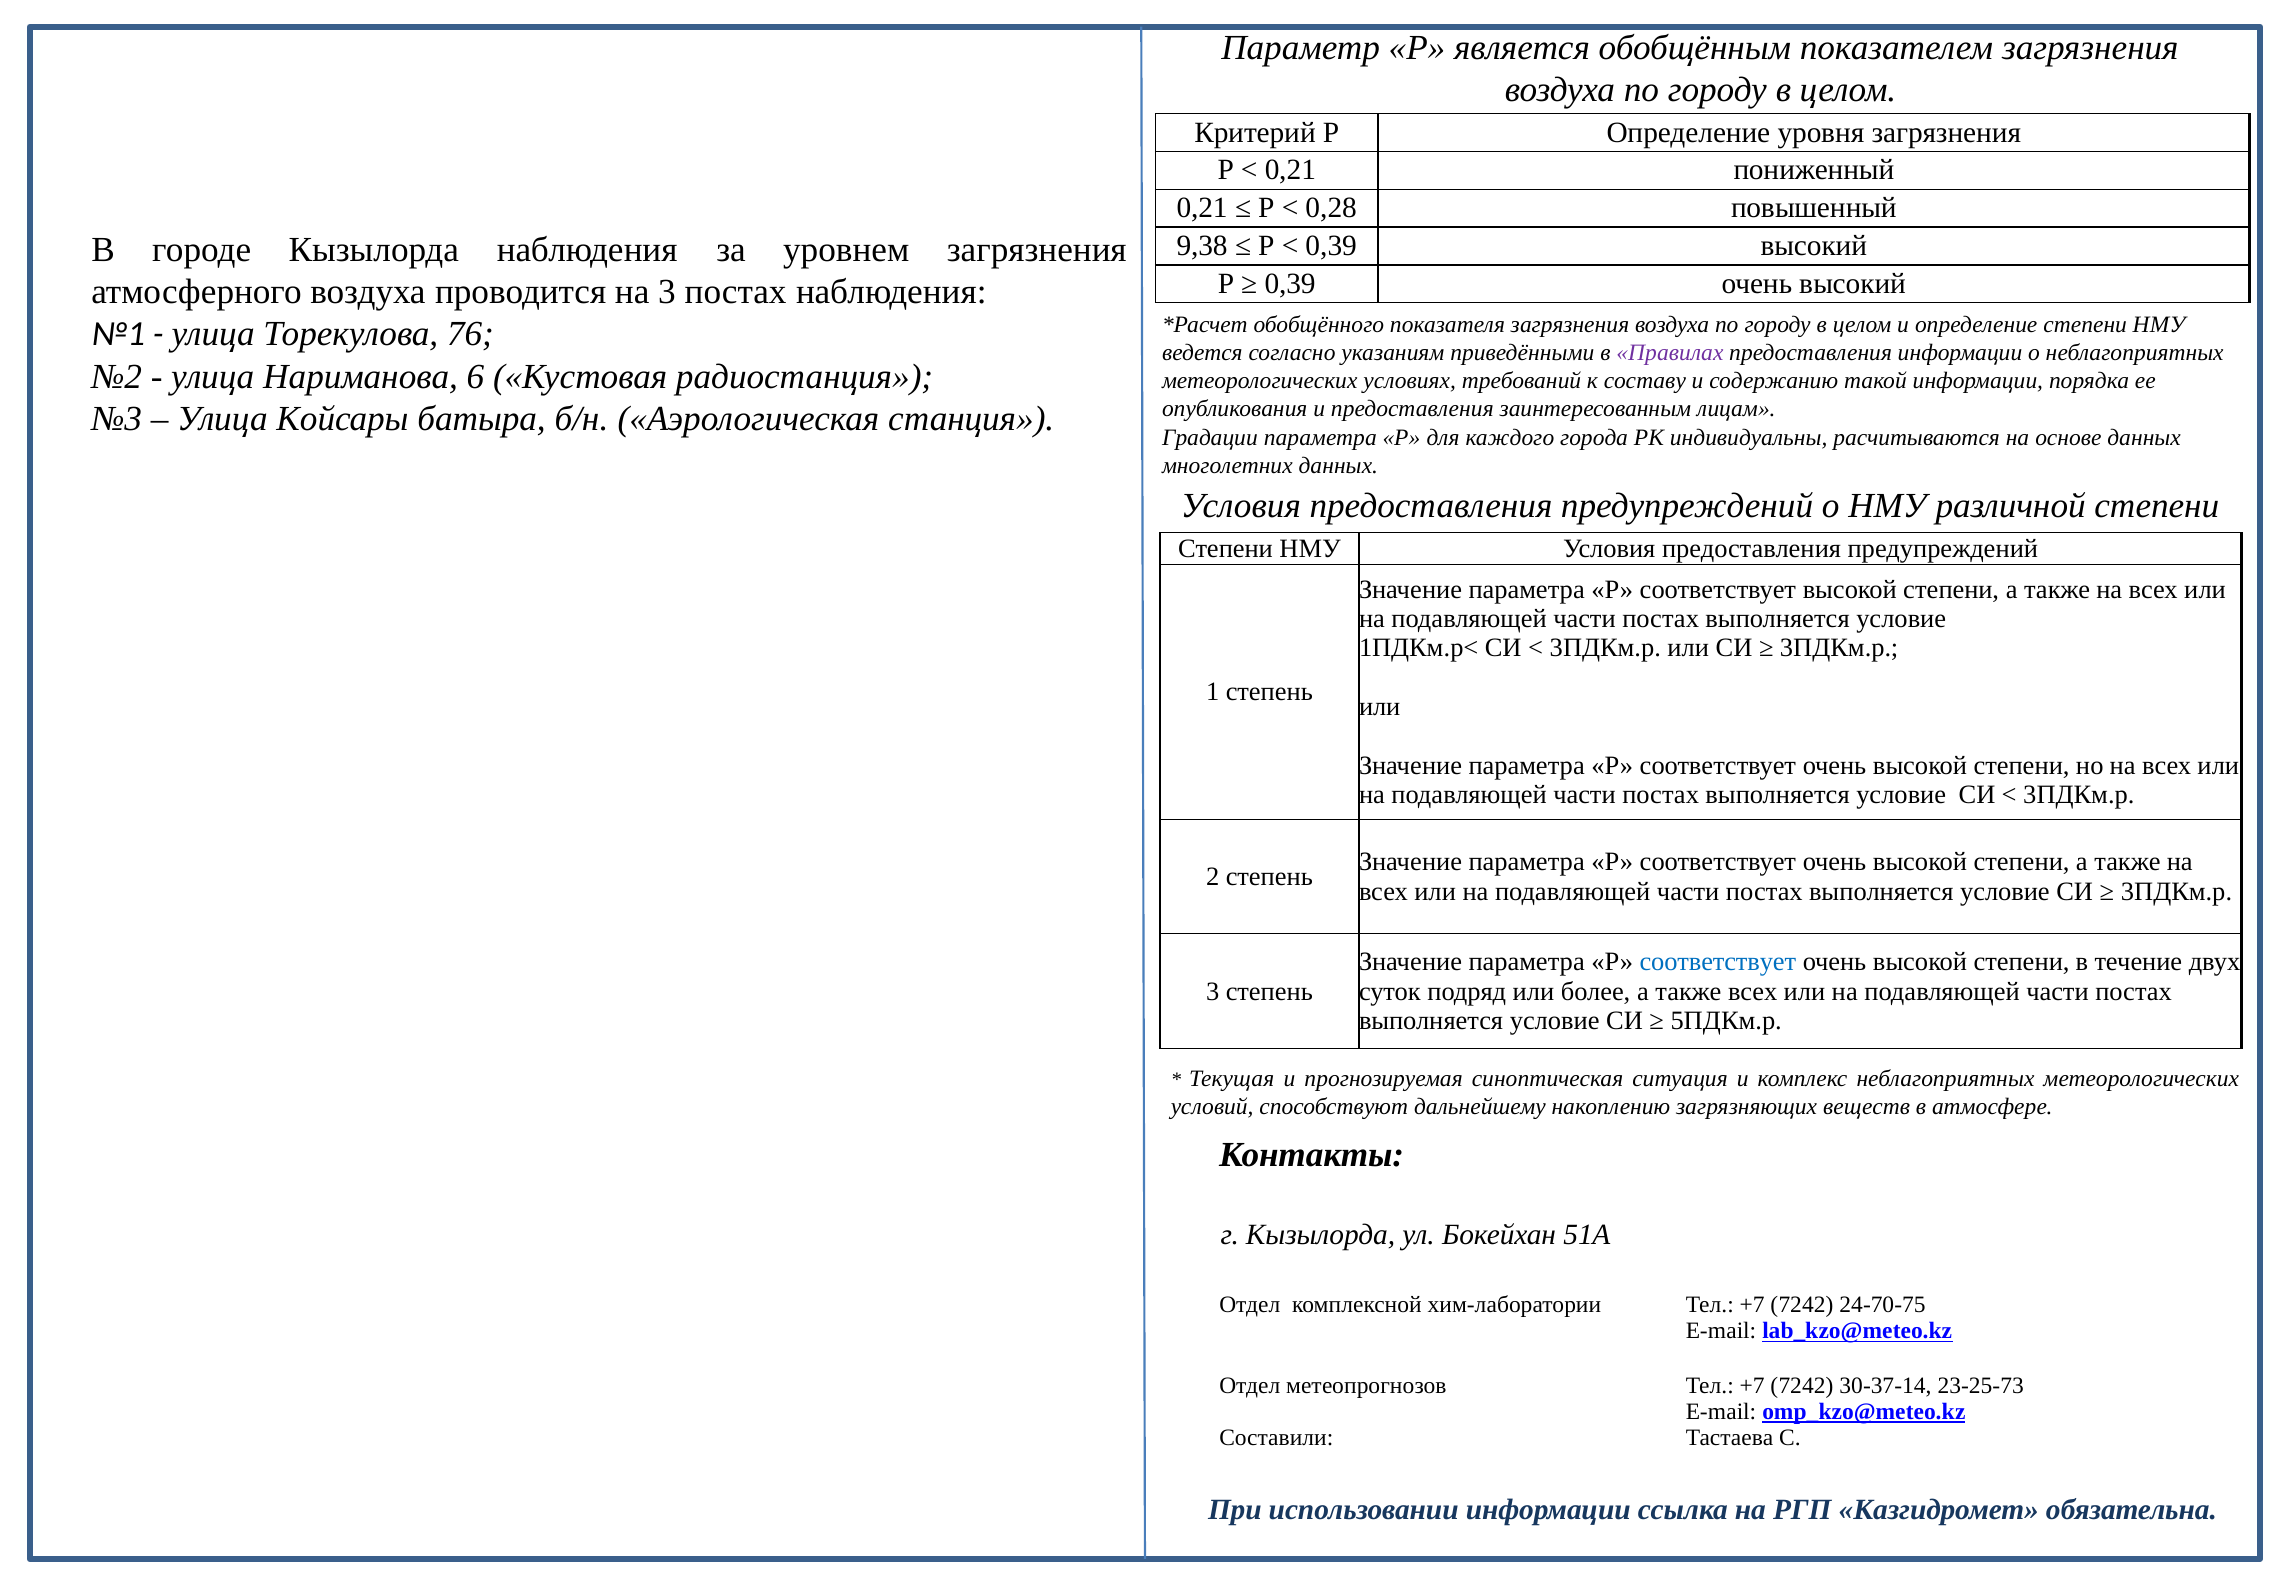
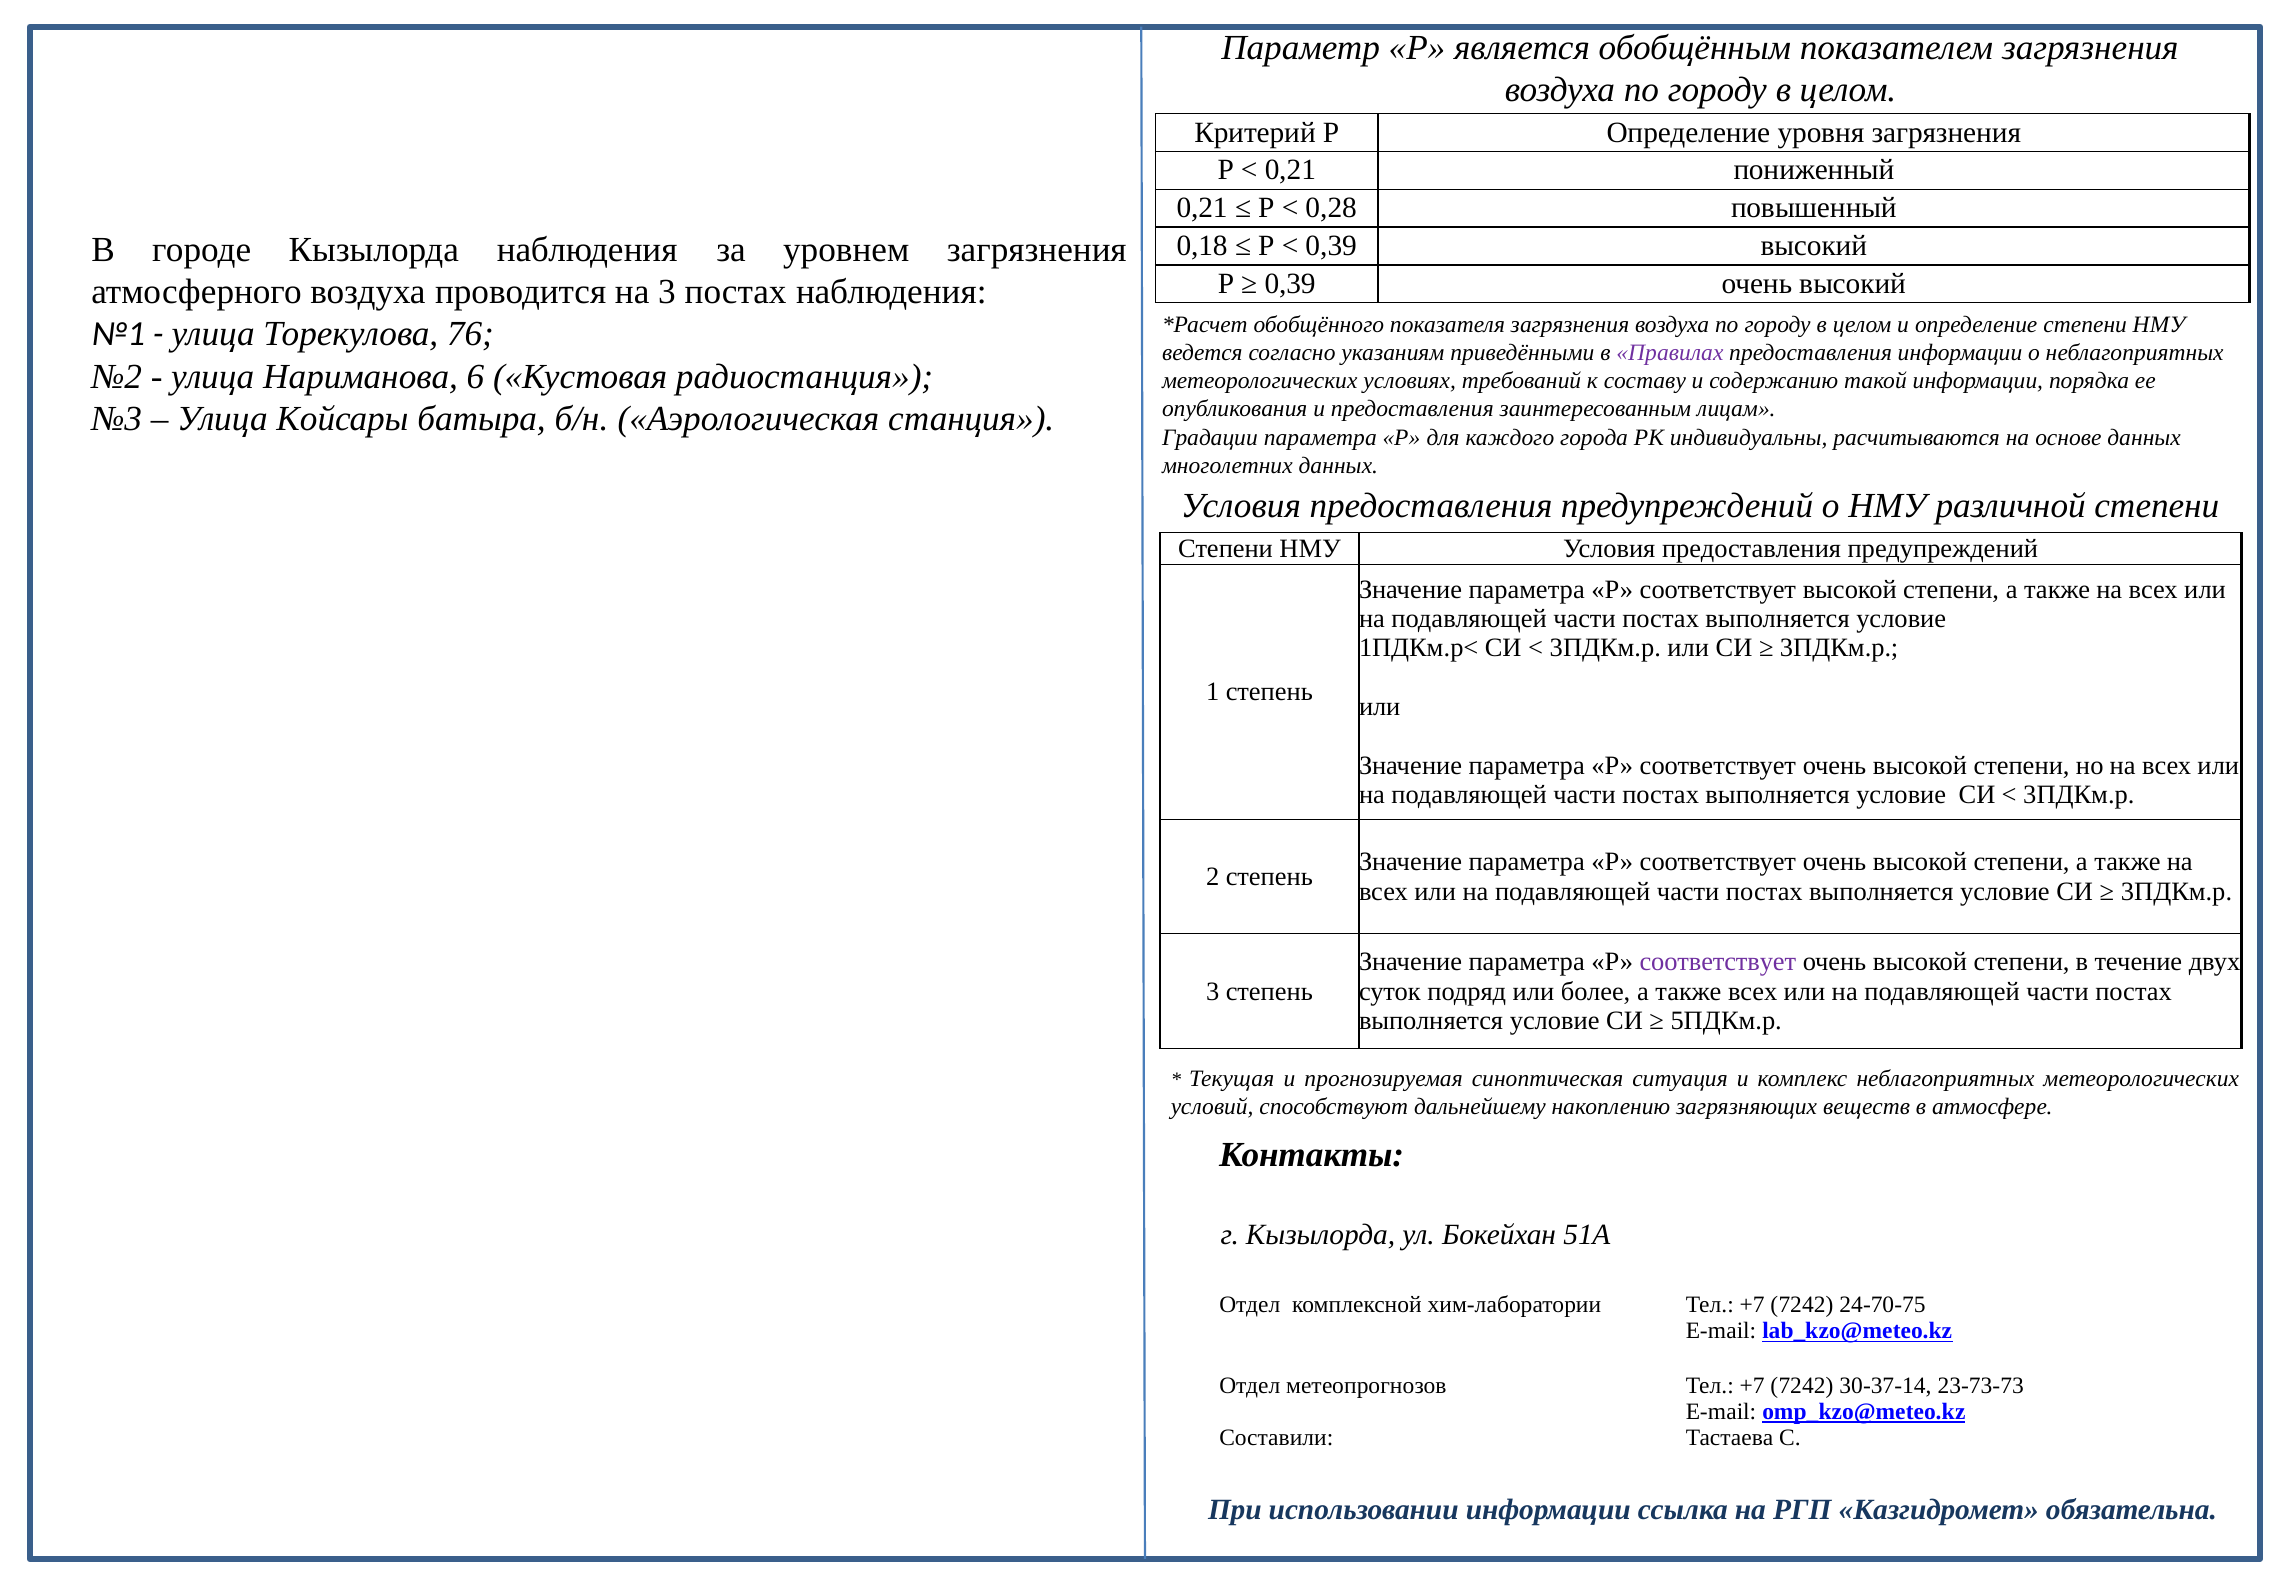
9,38: 9,38 -> 0,18 (1202, 246)
соответствует colour: blue -> purple (1718, 962)
23-25-73: 23-25-73 -> 23-73-73 (1981, 1385)
